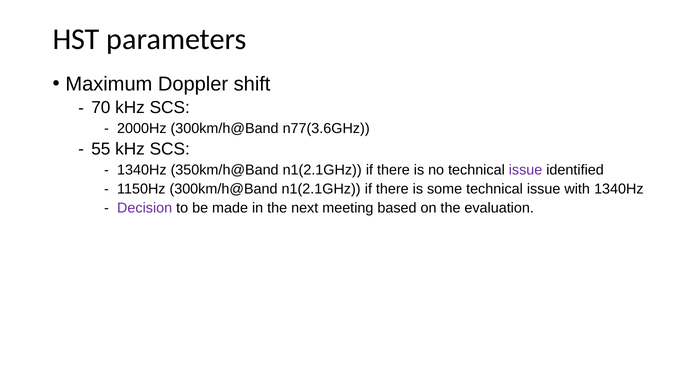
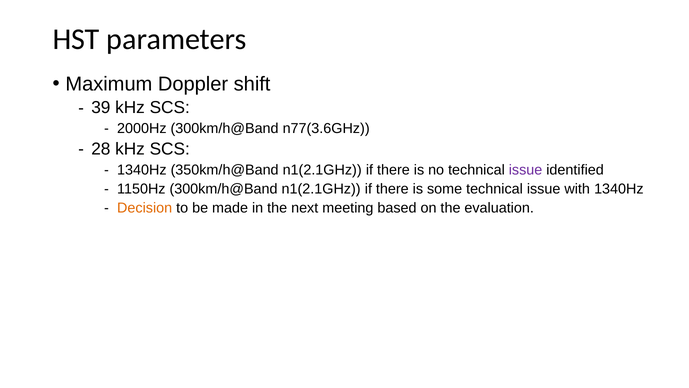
70: 70 -> 39 (101, 108)
55: 55 -> 28 (101, 149)
Decision colour: purple -> orange (145, 208)
